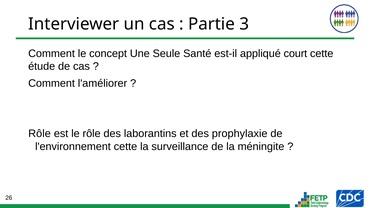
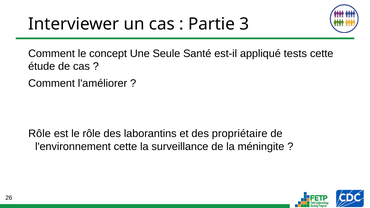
court: court -> tests (295, 53)
prophylaxie: prophylaxie -> propriétaire (240, 134)
